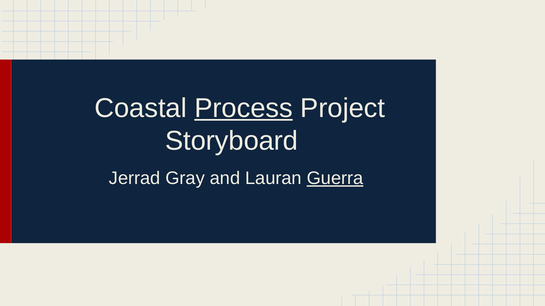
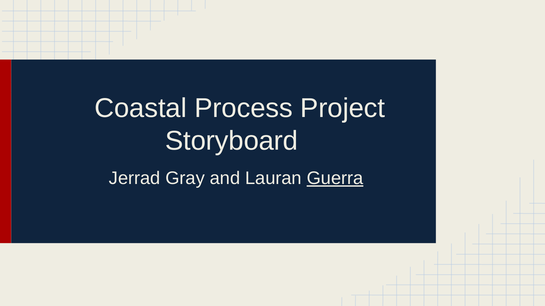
Process underline: present -> none (244, 108)
